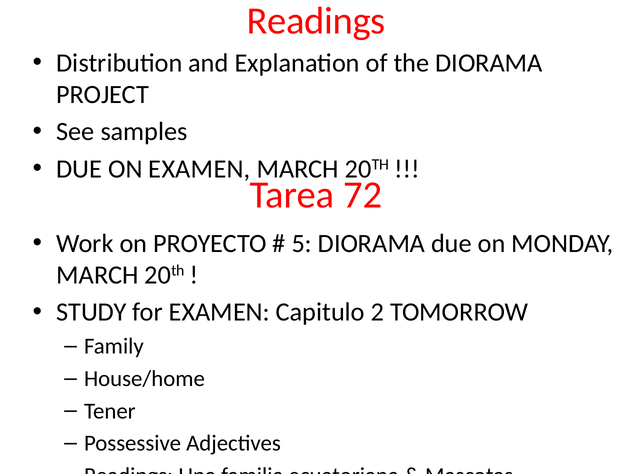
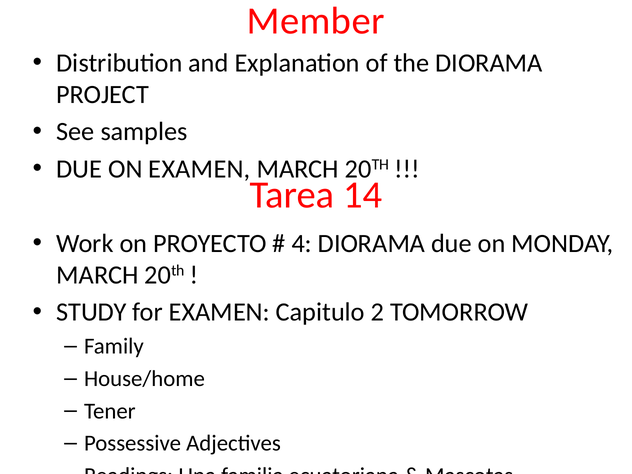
Readings: Readings -> Member (316, 21)
72: 72 -> 14 (363, 195)
5: 5 -> 4 (302, 243)
